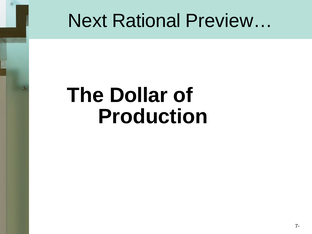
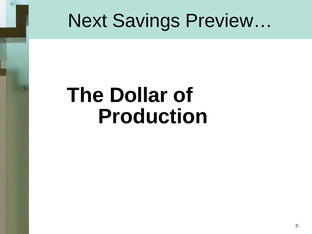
Rational: Rational -> Savings (146, 21)
